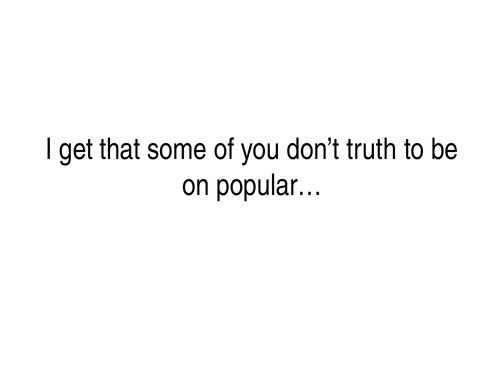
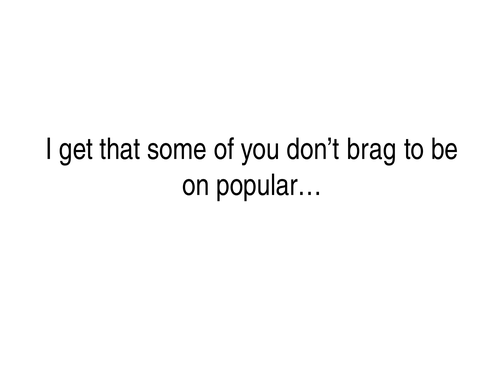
truth: truth -> brag (372, 149)
